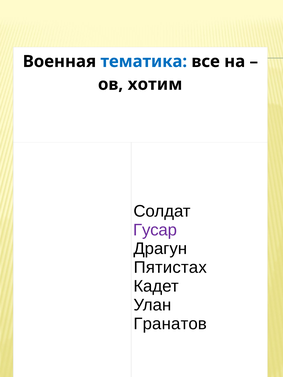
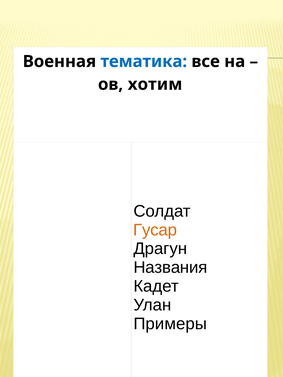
Гусар colour: purple -> orange (155, 230)
Пятистах: Пятистах -> Названия (170, 268)
Гранатов: Гранатов -> Примеры (170, 324)
